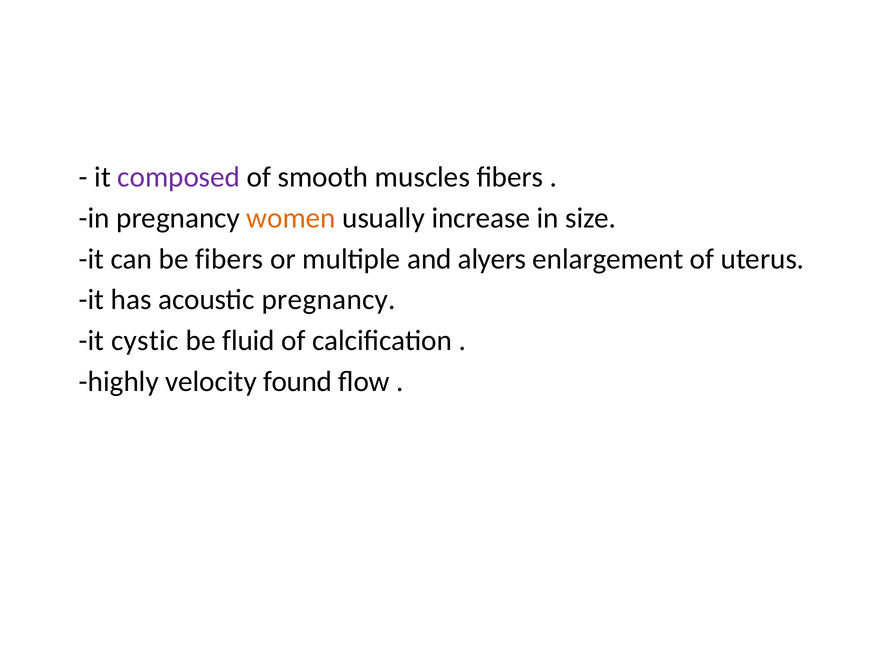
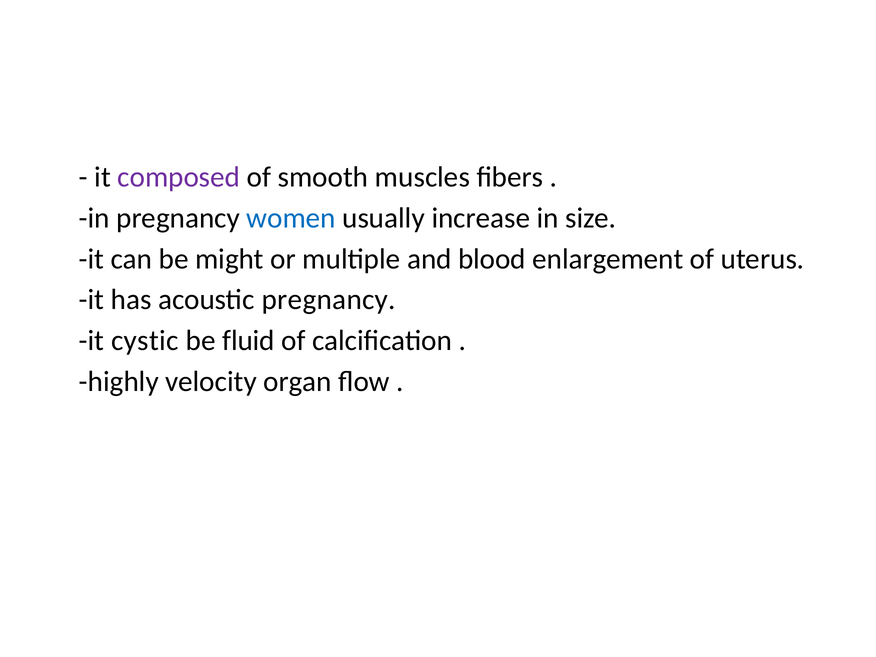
women colour: orange -> blue (291, 218)
be fibers: fibers -> might (229, 259)
alyers: alyers -> blood (492, 259)
found: found -> organ (297, 382)
